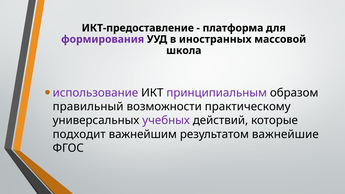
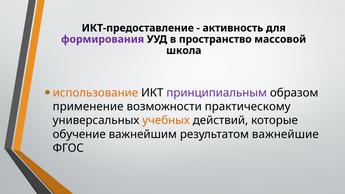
платформа: платформа -> активность (233, 28)
иностранных: иностранных -> пространство (215, 39)
использование colour: purple -> orange (95, 93)
правильный: правильный -> применение (88, 107)
учебных colour: purple -> orange (166, 120)
подходит: подходит -> обучение (79, 134)
